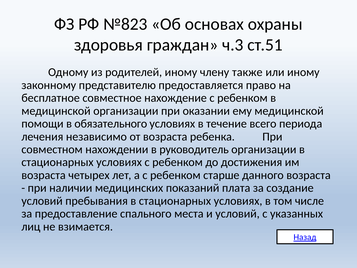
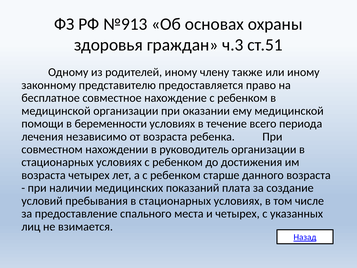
№823: №823 -> №913 (125, 24)
обязательного: обязательного -> беременности (111, 124)
и условий: условий -> четырех (238, 214)
